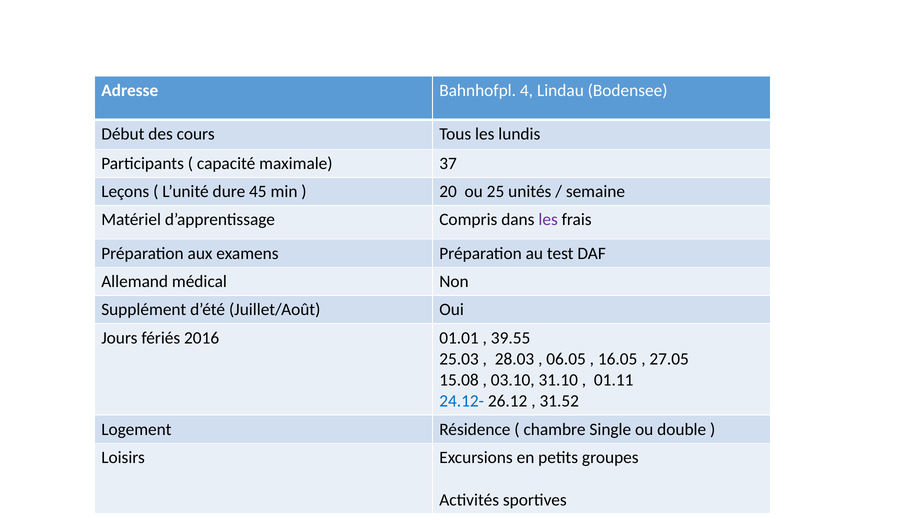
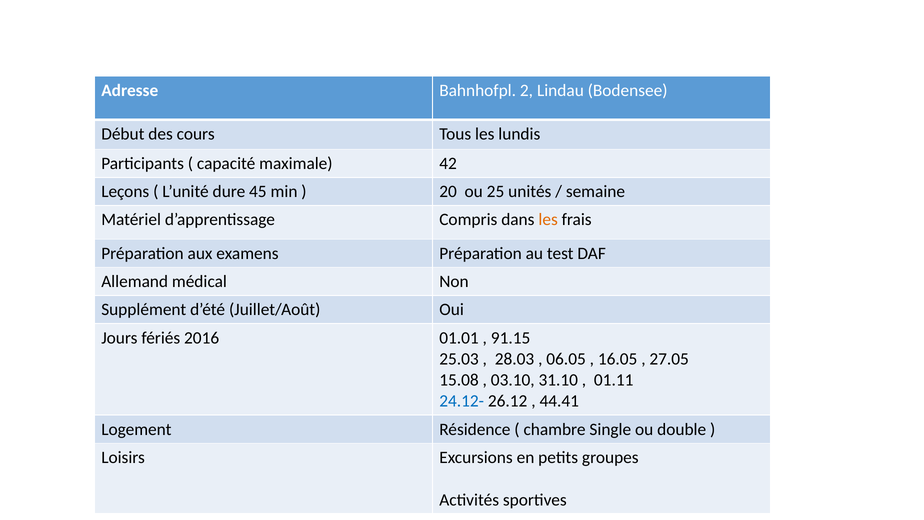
4: 4 -> 2 (527, 90)
37: 37 -> 42 (448, 163)
les colour: purple -> orange (548, 220)
39.55: 39.55 -> 91.15 (511, 338)
31.52: 31.52 -> 44.41 (559, 401)
